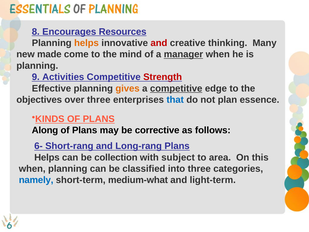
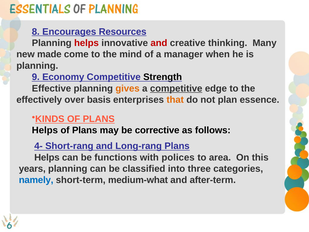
helps colour: orange -> red (86, 43)
manager underline: present -> none (183, 54)
Activities: Activities -> Economy (63, 77)
Strength colour: red -> black (163, 77)
objectives: objectives -> effectively (39, 100)
over three: three -> basis (99, 100)
that colour: blue -> orange (175, 100)
Along: Along -> Helps (45, 130)
6-: 6- -> 4- (38, 146)
collection: collection -> functions (116, 157)
subject: subject -> polices (178, 157)
when: when -> years (32, 169)
light-term: light-term -> after-term (213, 180)
